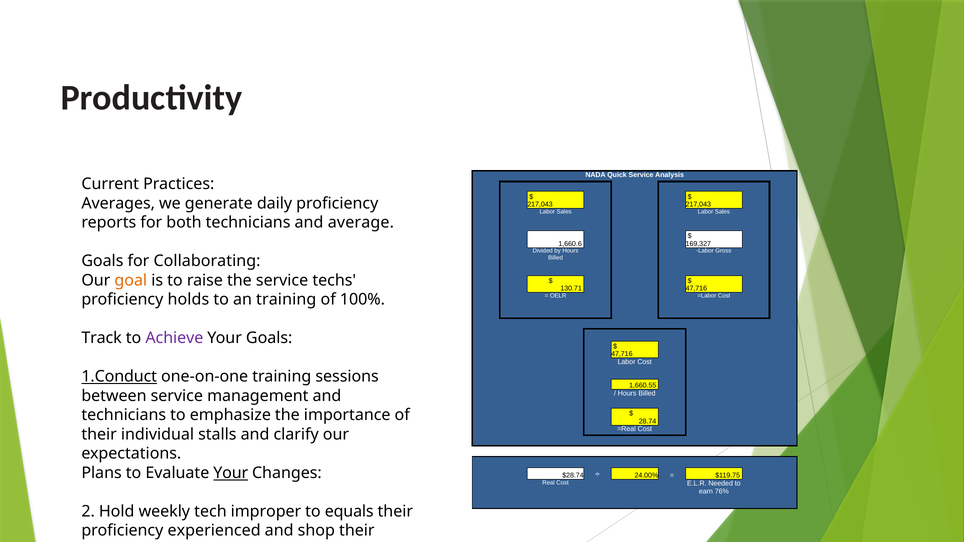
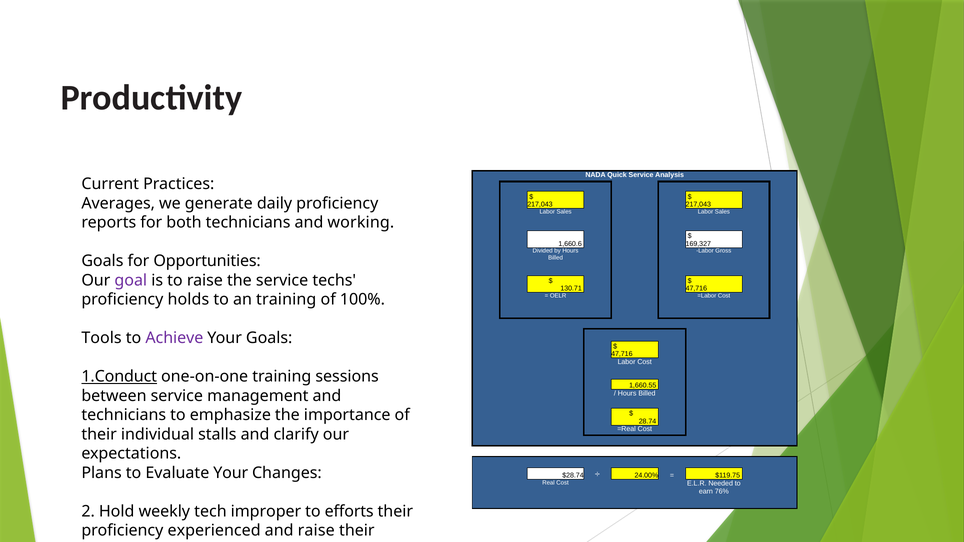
average: average -> working (361, 223)
Collaborating: Collaborating -> Opportunities (207, 261)
goal colour: orange -> purple (131, 280)
Track: Track -> Tools (102, 338)
Your underline: present -> none (231, 473)
equals: equals -> efforts (349, 512)
and shop: shop -> raise (316, 531)
